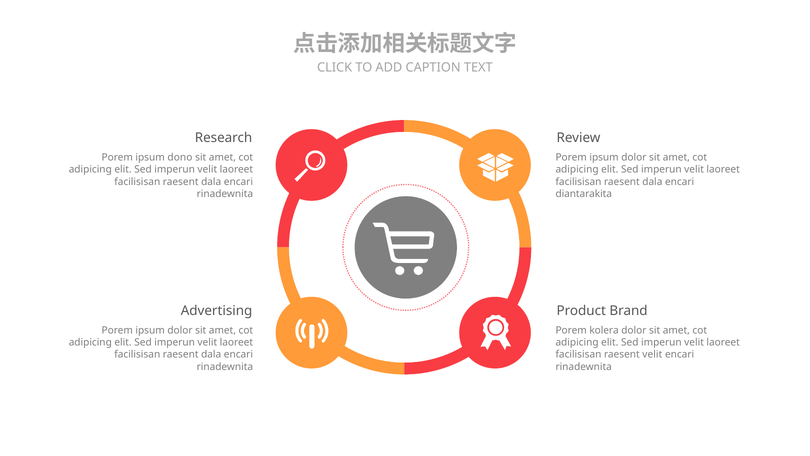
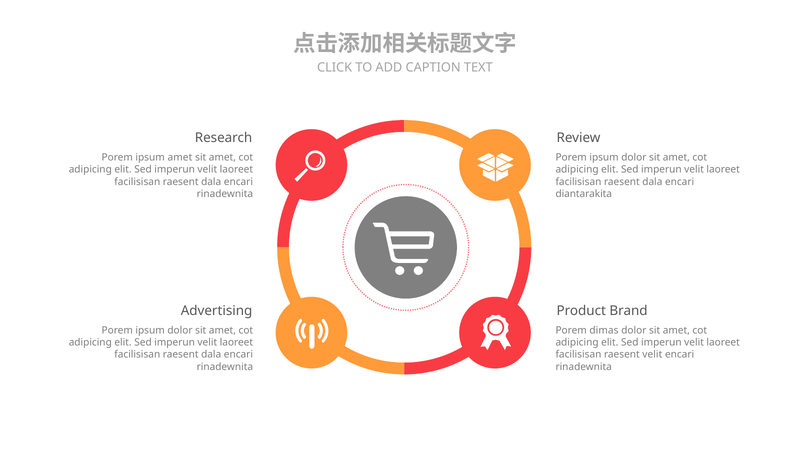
ipsum dono: dono -> amet (180, 157)
kolera: kolera -> dimas (604, 330)
